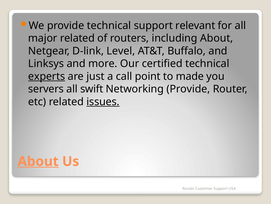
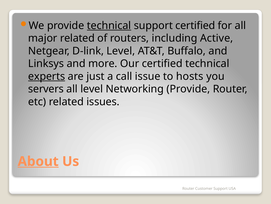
technical underline: none -> present (109, 25)
support relevant: relevant -> certified (195, 25)
including About: About -> Active (217, 38)
point: point -> issue (148, 76)
made: made -> hosts (190, 76)
all swift: swift -> level (92, 89)
issues underline: present -> none (103, 101)
